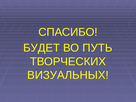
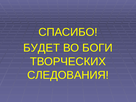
ПУТЬ: ПУТЬ -> БОГИ (97, 48)
ВИЗУАЛЬНЫХ: ВИЗУАЛЬНЫХ -> СЛЕДОВАНИЯ (68, 75)
